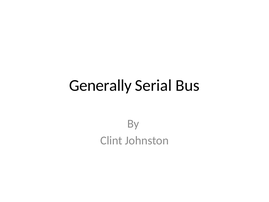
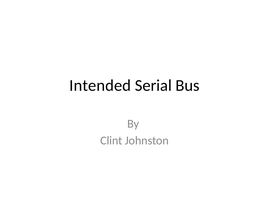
Generally: Generally -> Intended (100, 85)
